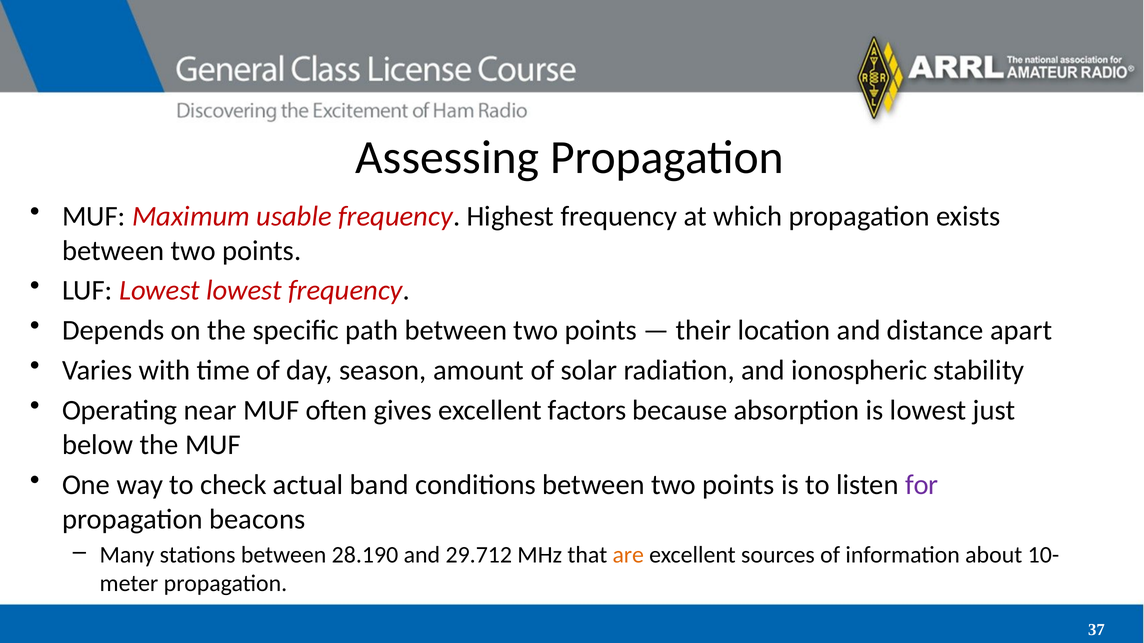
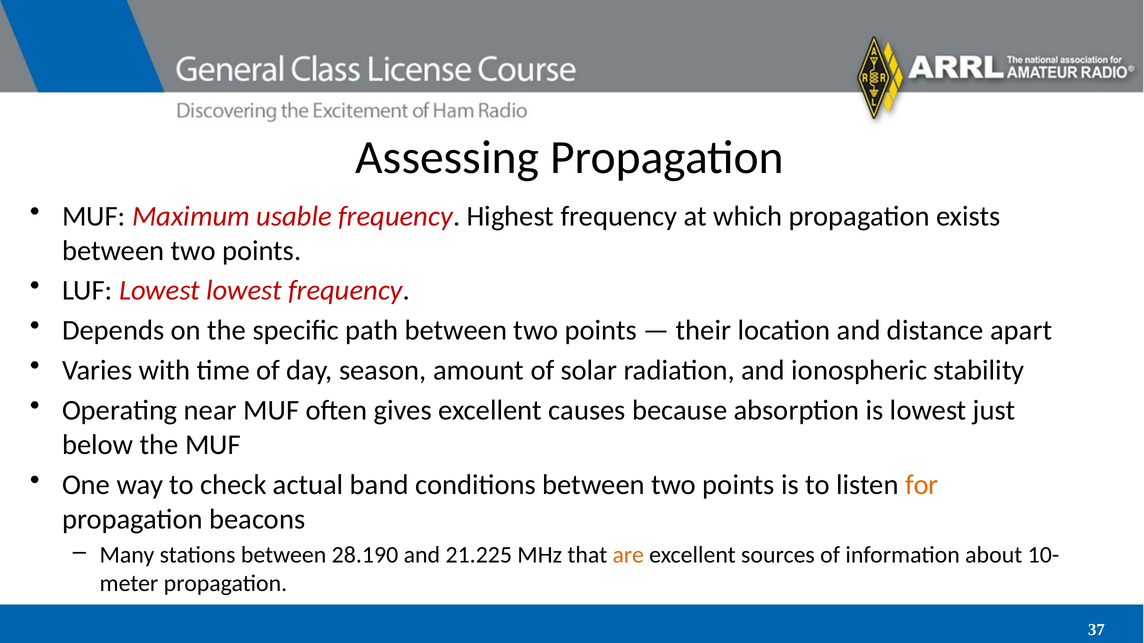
factors: factors -> causes (587, 411)
for colour: purple -> orange (922, 485)
29.712: 29.712 -> 21.225 (479, 555)
